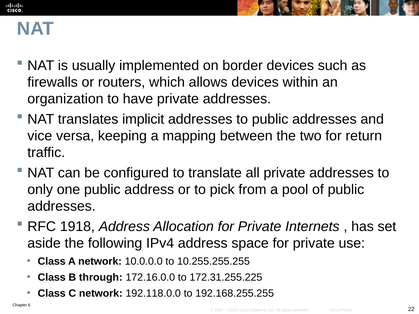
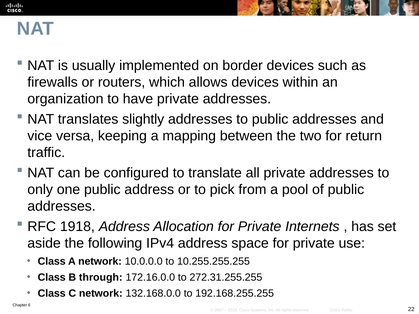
implicit: implicit -> slightly (143, 119)
172.31.255.225: 172.31.255.225 -> 272.31.255.255 (226, 278)
192.118.0.0: 192.118.0.0 -> 132.168.0.0 (153, 294)
